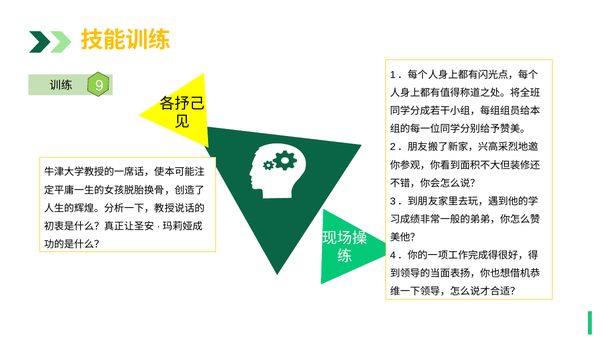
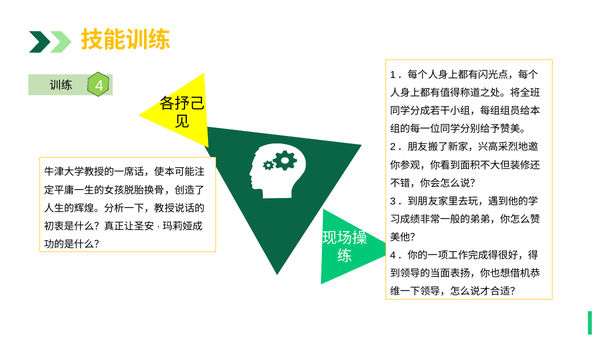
9: 9 -> 4 (99, 86)
